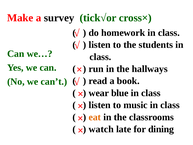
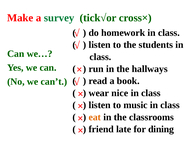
survey colour: black -> green (59, 18)
blue: blue -> nice (120, 93)
watch: watch -> friend (101, 129)
